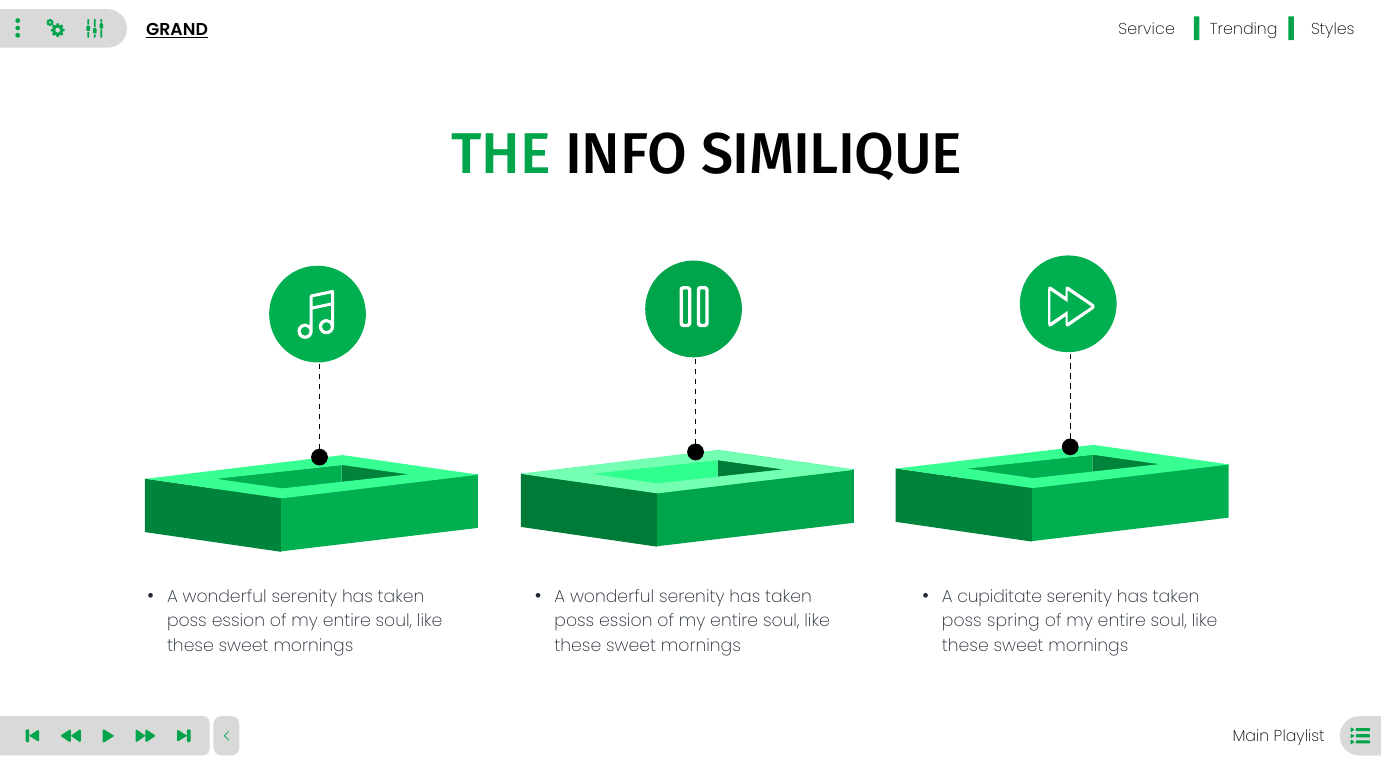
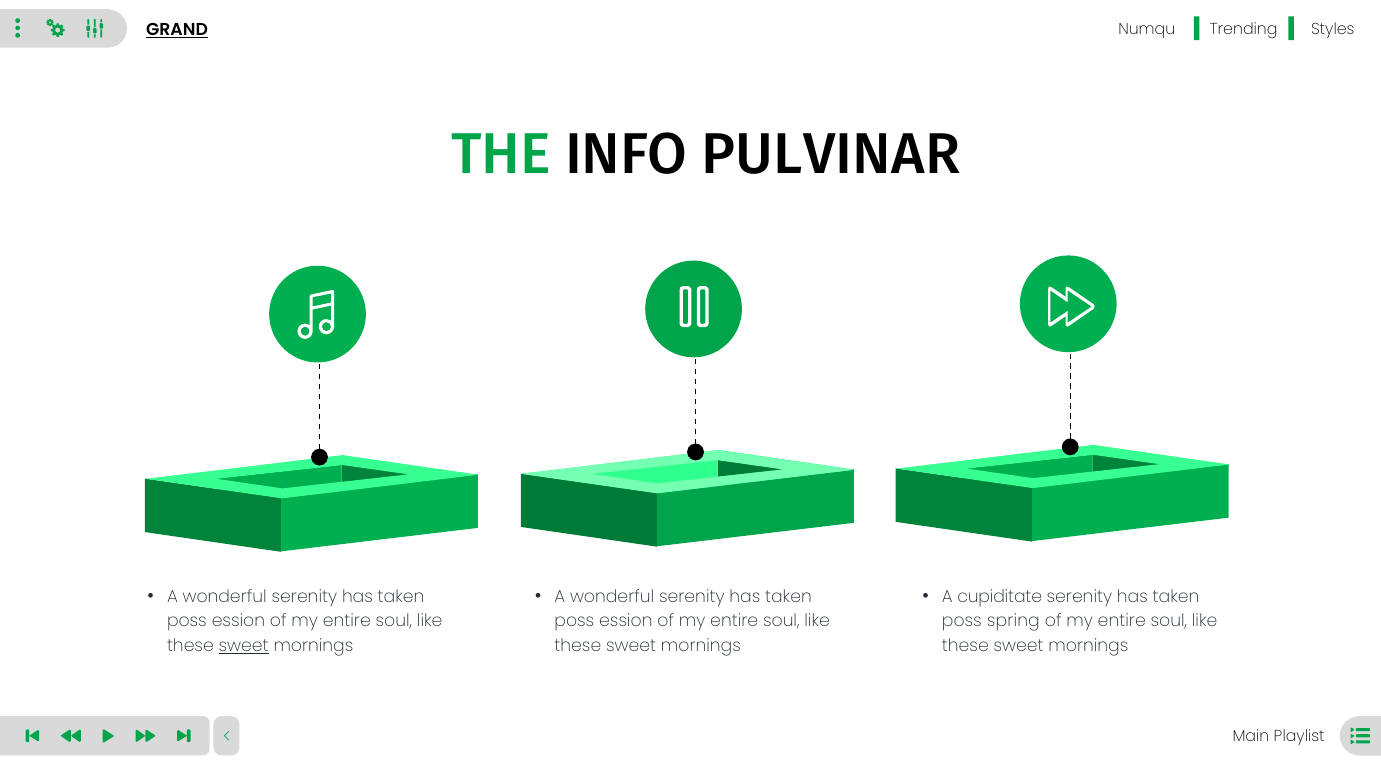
Service: Service -> Numqu (1147, 29)
SIMILIQUE: SIMILIQUE -> PULVINAR (831, 155)
sweet underline: none -> present (244, 646)
